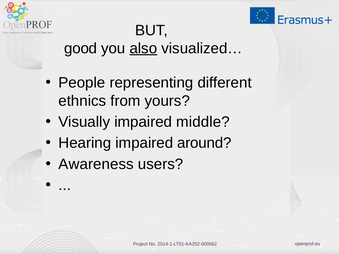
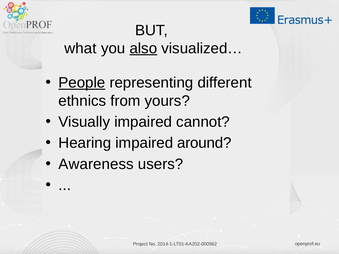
good: good -> what (80, 48)
People underline: none -> present (82, 83)
middle: middle -> cannot (203, 122)
